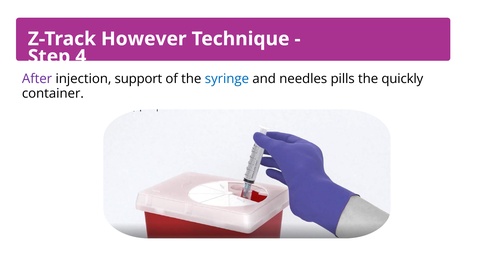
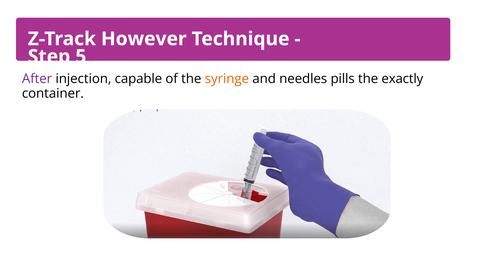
4: 4 -> 5 (81, 57)
support: support -> capable (138, 79)
syringe colour: blue -> orange (227, 79)
quickly: quickly -> exactly (402, 79)
